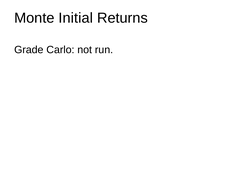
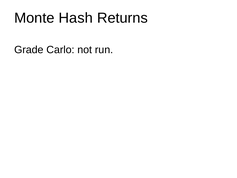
Initial: Initial -> Hash (76, 18)
